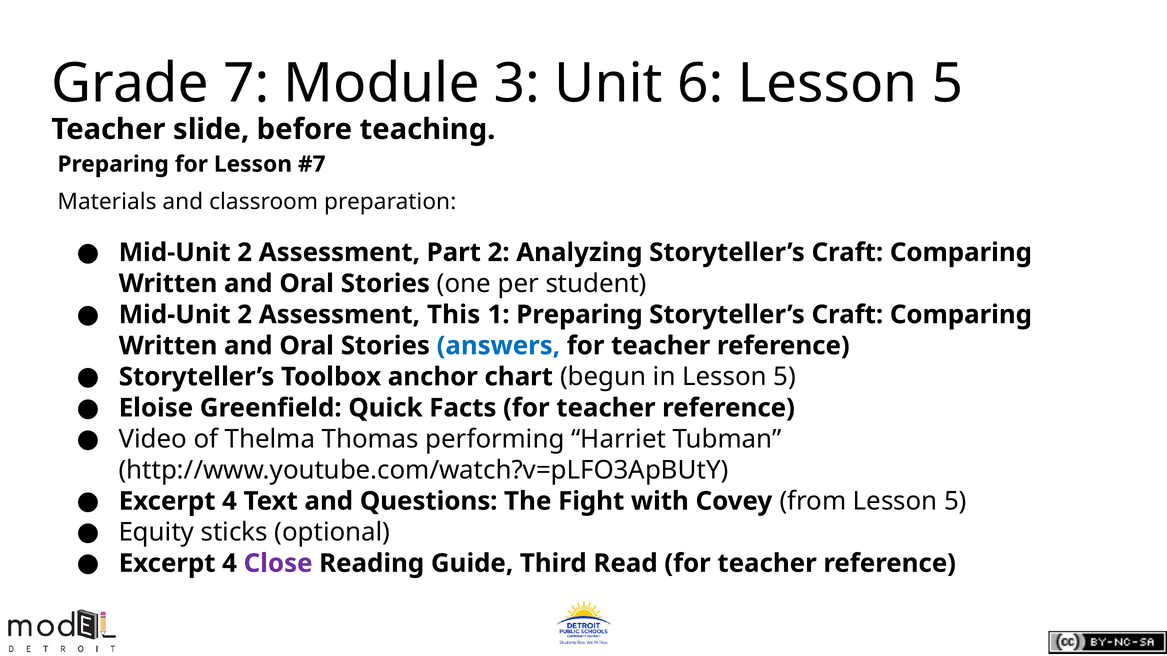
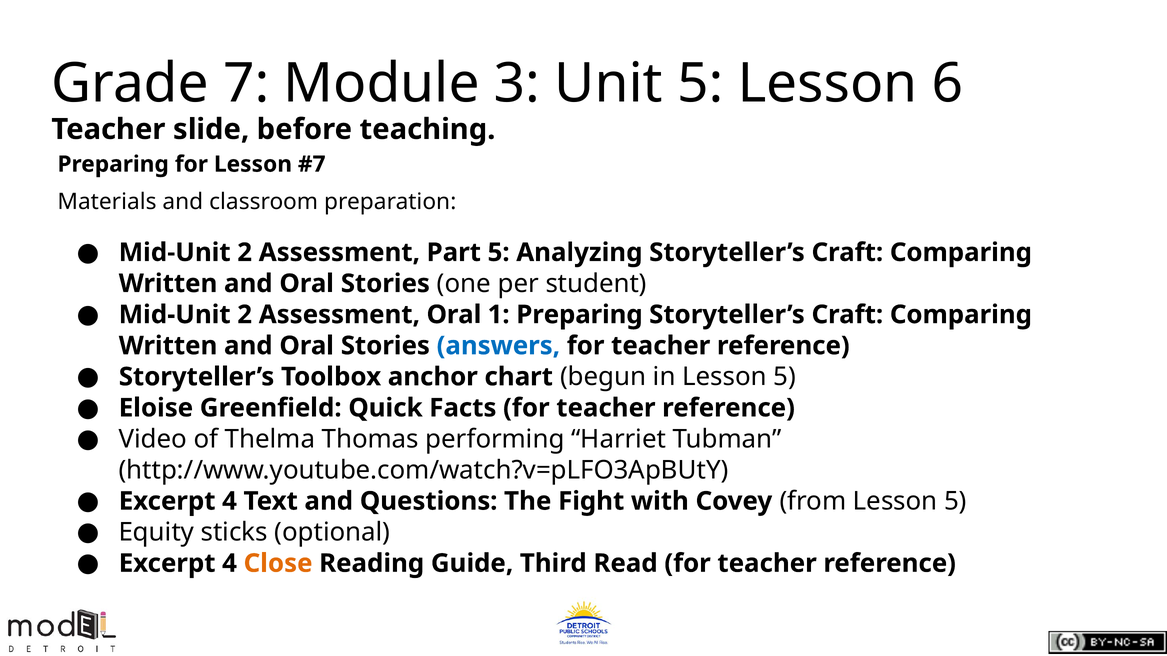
Unit 6: 6 -> 5 (700, 84)
5: 5 -> 6 (947, 84)
Part 2: 2 -> 5 (499, 253)
Assessment This: This -> Oral (454, 315)
Close colour: purple -> orange (278, 564)
